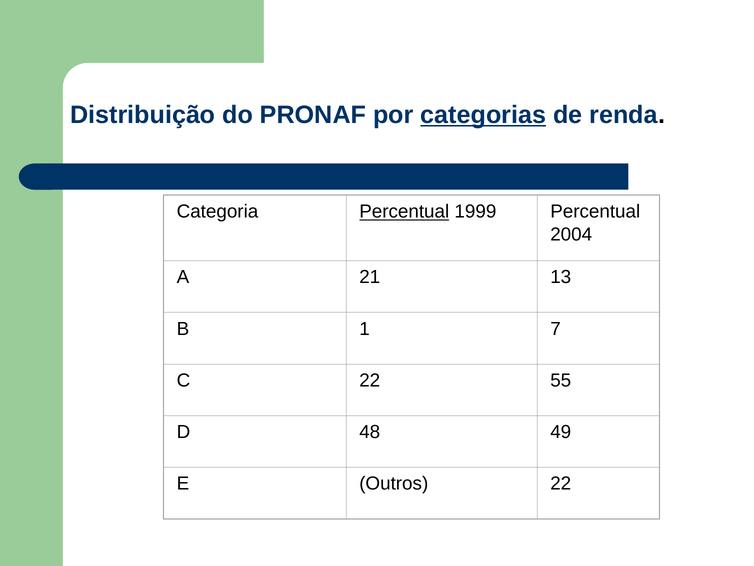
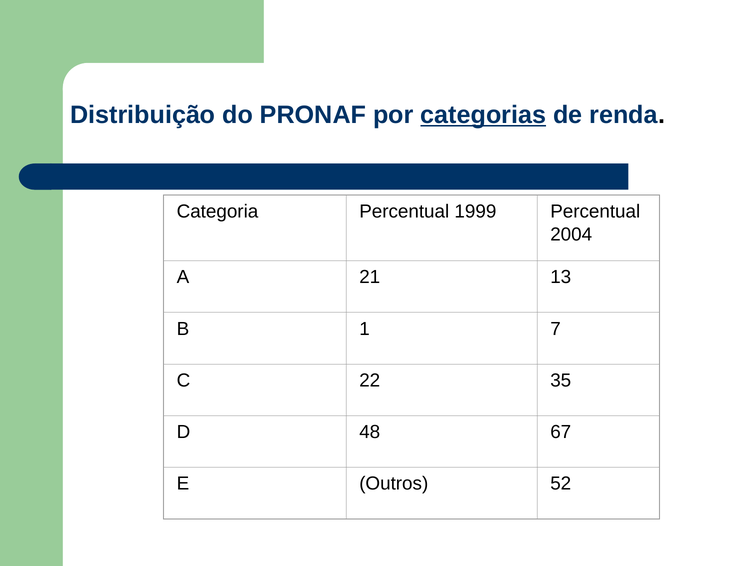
Percentual underline: present -> none (404, 212)
55: 55 -> 35 (561, 380)
49: 49 -> 67 (561, 432)
Outros 22: 22 -> 52 (561, 483)
